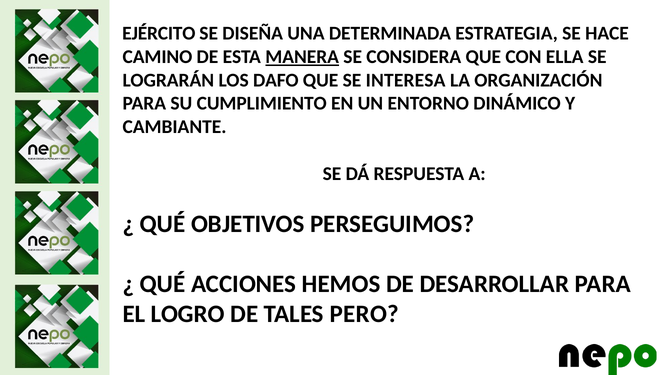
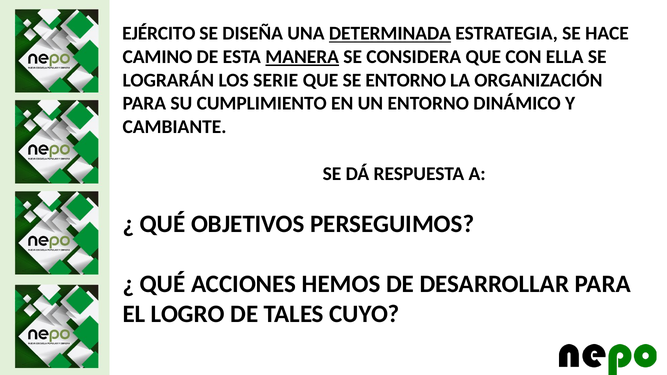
DETERMINADA underline: none -> present (390, 34)
DAFO: DAFO -> SERIE (276, 80)
SE INTERESA: INTERESA -> ENTORNO (406, 80)
PERO: PERO -> CUYO (364, 314)
